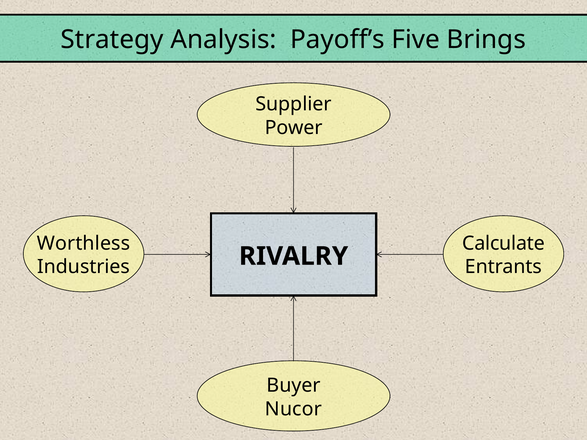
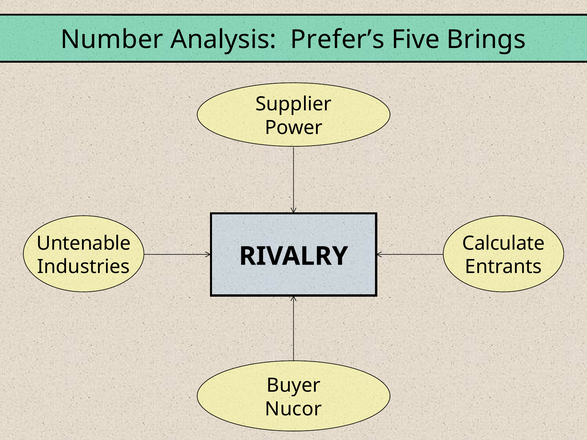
Strategy: Strategy -> Number (112, 40)
Payoff’s: Payoff’s -> Prefer’s (337, 40)
Worthless: Worthless -> Untenable (84, 244)
